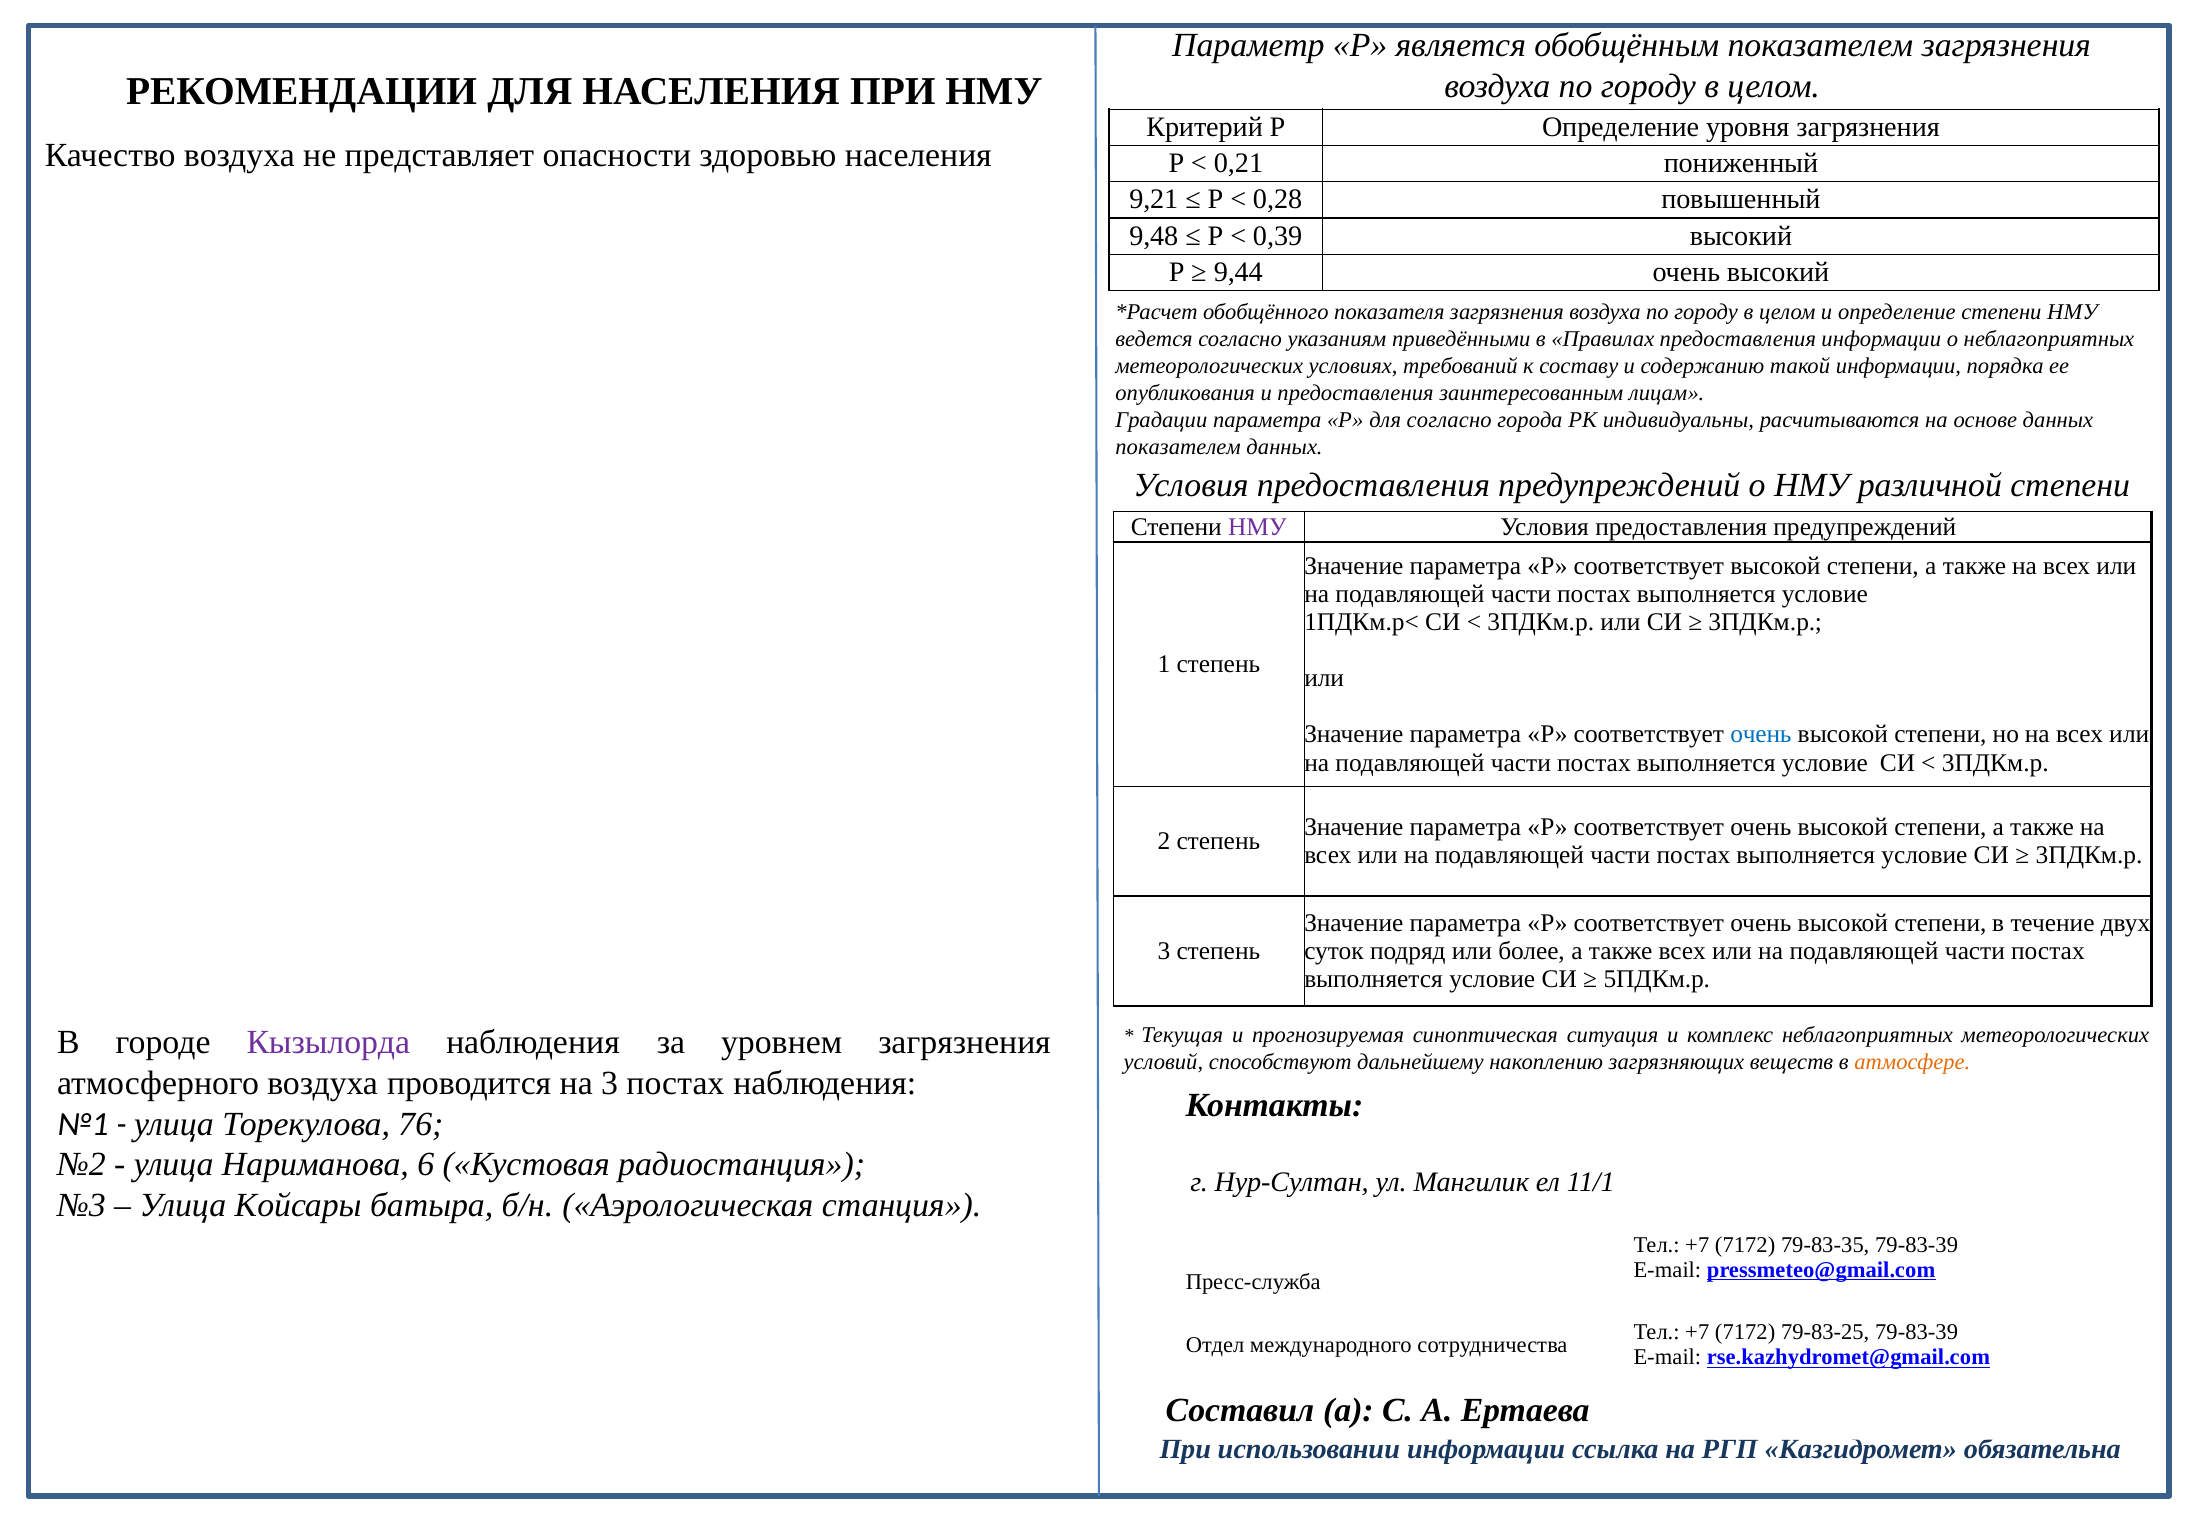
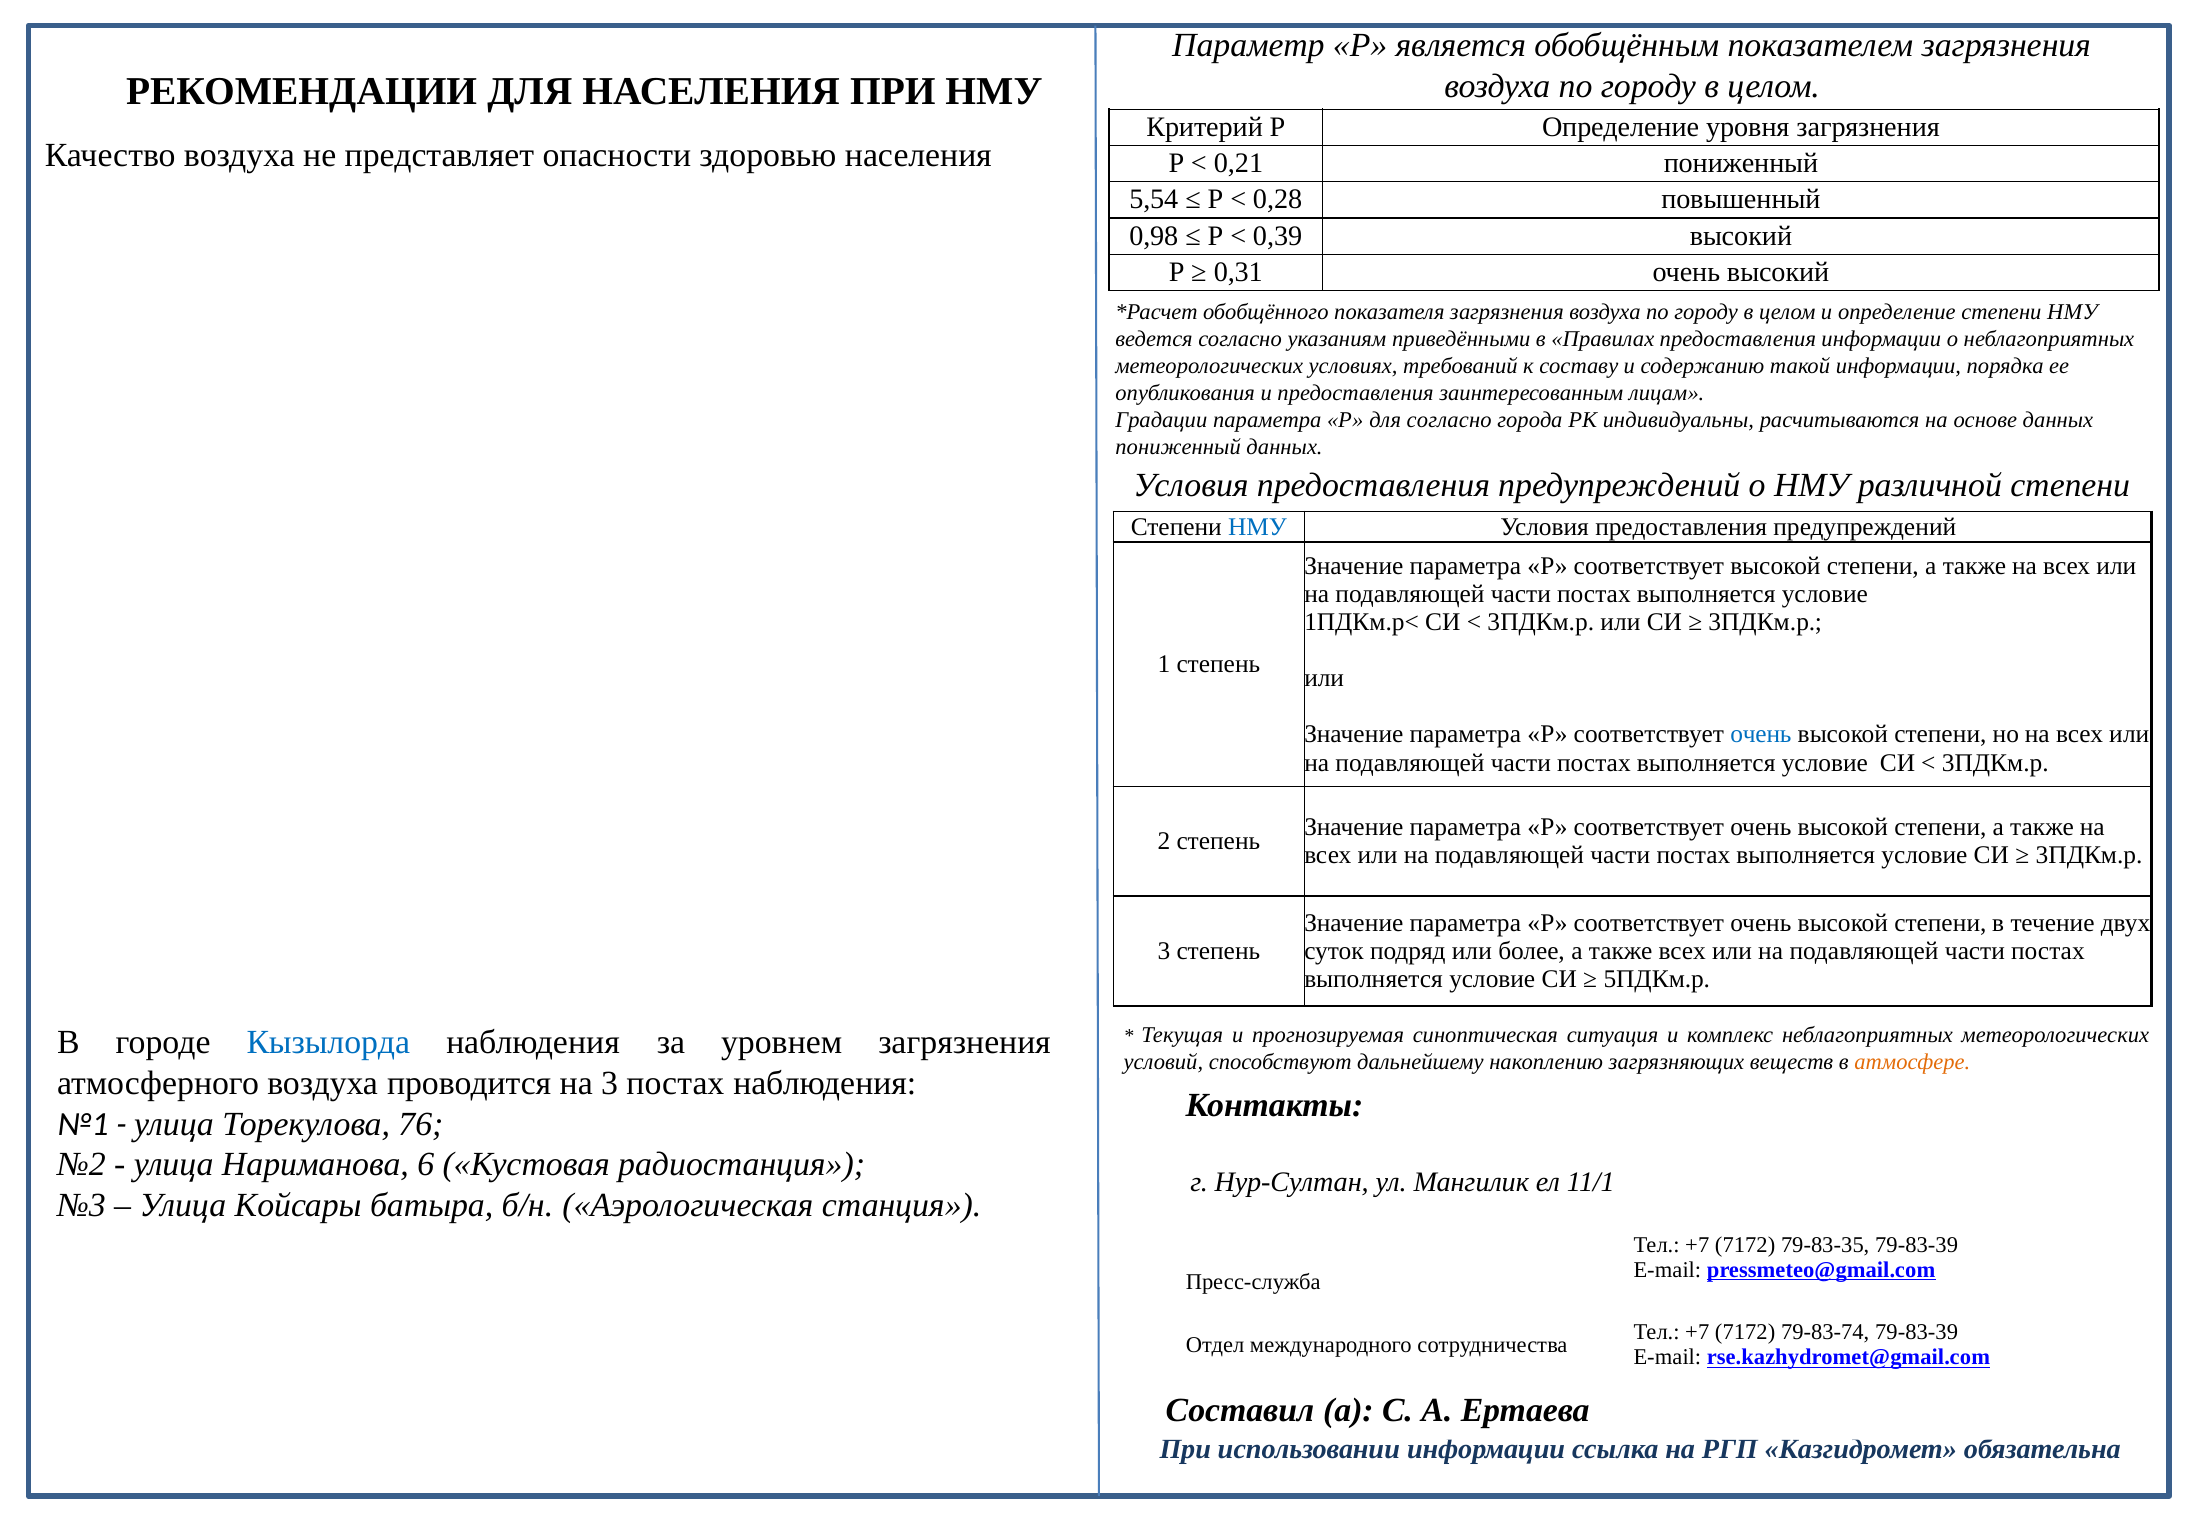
9,21: 9,21 -> 5,54 (1154, 199)
9,48: 9,48 -> 0,98 (1154, 236)
9,44: 9,44 -> 0,31 (1238, 272)
показателем: показателем -> пониженный (1178, 447)
НМУ colour: purple -> blue (1257, 527)
Кызылорда colour: purple -> blue (328, 1043)
79-83-25: 79-83-25 -> 79-83-74 (1825, 1332)
